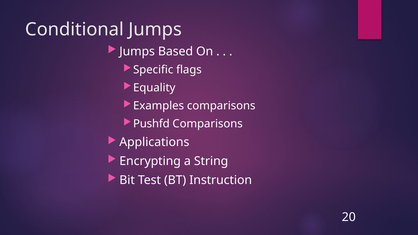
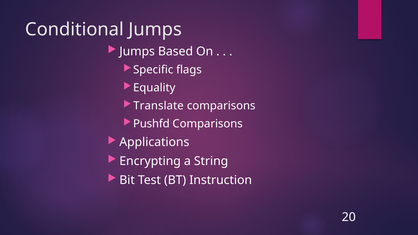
Examples: Examples -> Translate (159, 106)
